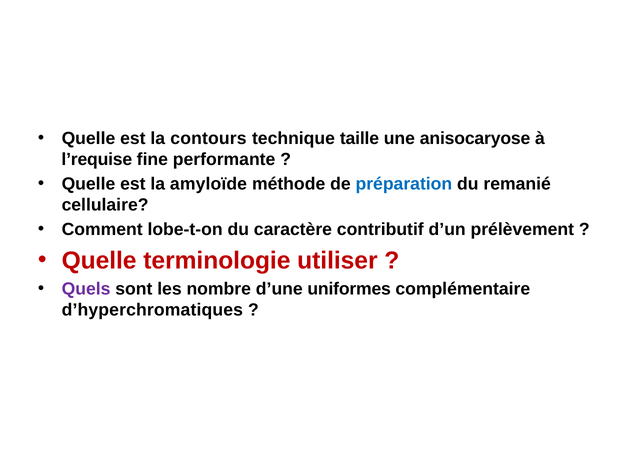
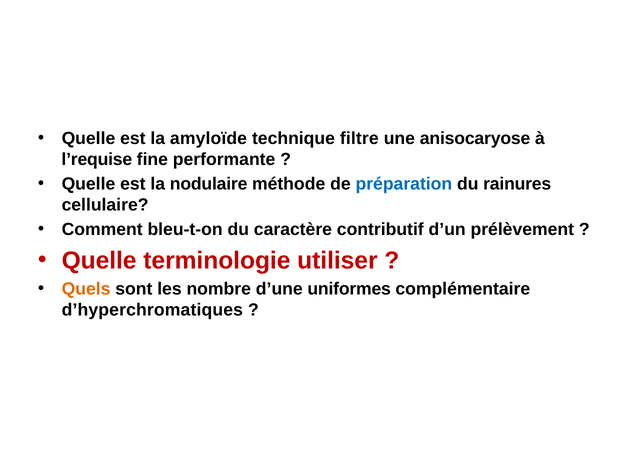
contours: contours -> amyloïde (208, 138)
taille: taille -> filtre (359, 138)
amyloïde: amyloïde -> nodulaire (209, 184)
remanié: remanié -> rainures (517, 184)
lobe-t-on: lobe-t-on -> bleu-t-on (185, 230)
Quels colour: purple -> orange (86, 289)
